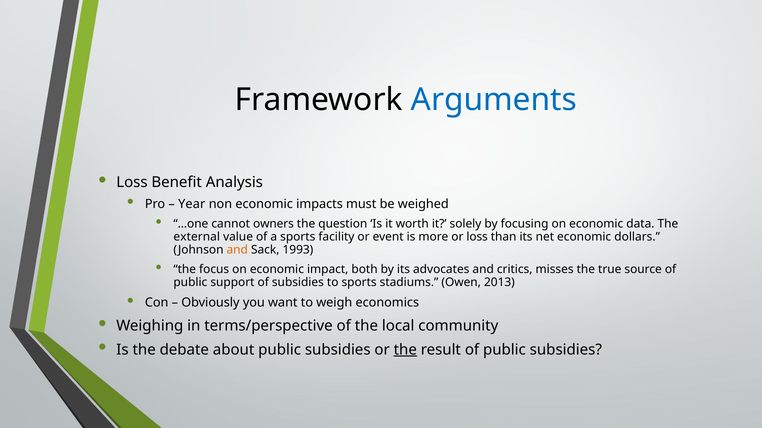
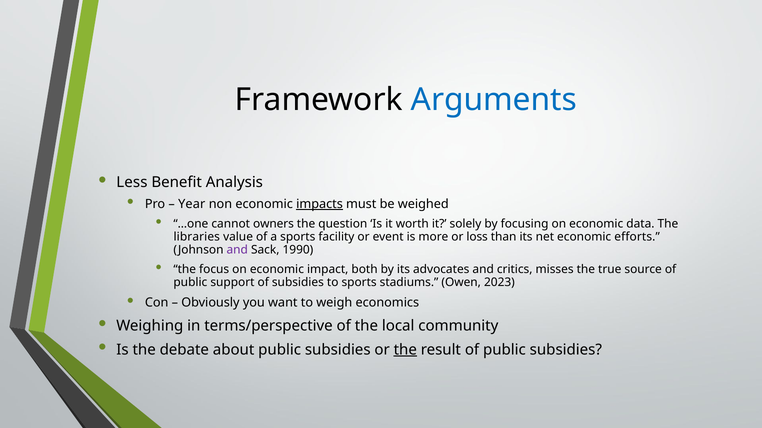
Loss: Loss -> Less (132, 182)
impacts underline: none -> present (320, 204)
external: external -> libraries (197, 237)
dollars: dollars -> efforts (637, 237)
and colour: orange -> purple (237, 250)
1993: 1993 -> 1990 (298, 250)
2013: 2013 -> 2023 (499, 283)
